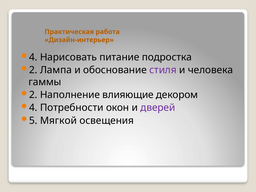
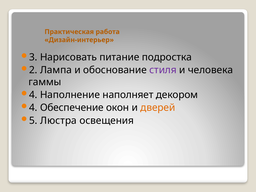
4: 4 -> 3 (33, 57)
2: 2 -> 4 (33, 95)
влияющие: влияющие -> наполняет (128, 95)
Потребности: Потребности -> Обеспечение (72, 108)
дверей colour: purple -> orange (158, 108)
Мягкой: Мягкой -> Люстра (58, 121)
